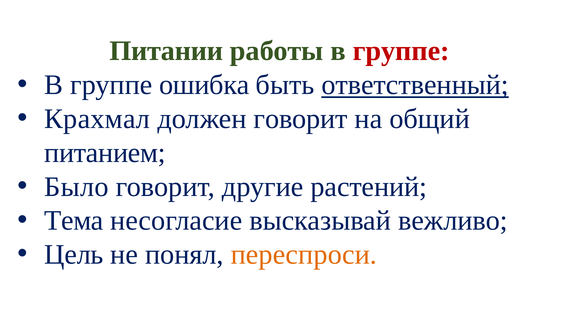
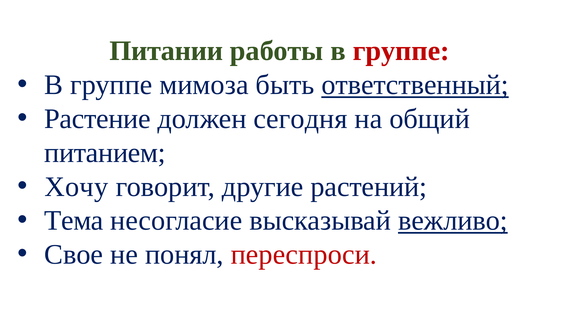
ошибка: ошибка -> мимоза (204, 85)
Крахмал: Крахмал -> Растение (97, 119)
должен говорит: говорит -> сегодня (301, 119)
Было: Было -> Хочу (76, 187)
вежливо underline: none -> present (453, 221)
Цель: Цель -> Свое (74, 255)
переспроси colour: orange -> red (304, 255)
